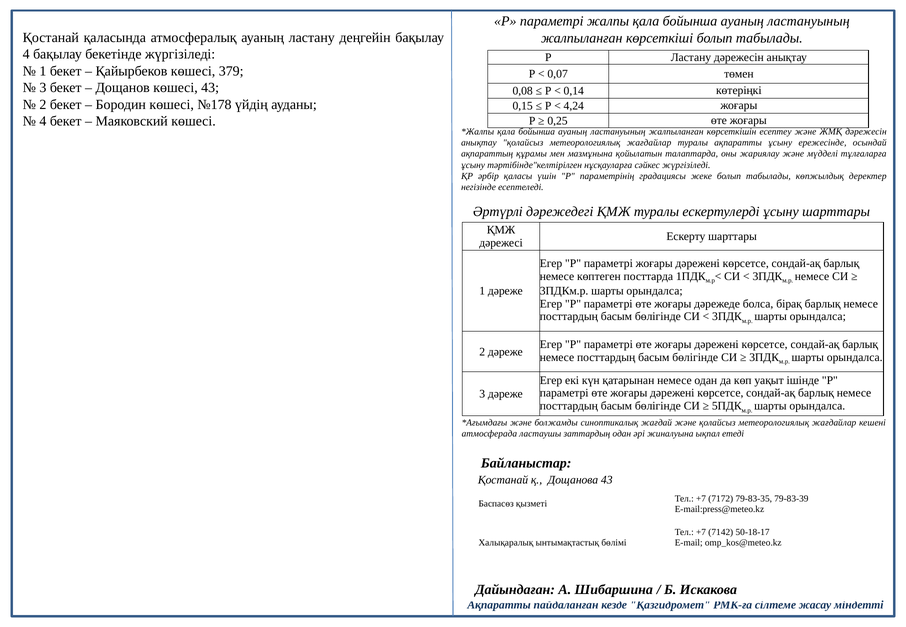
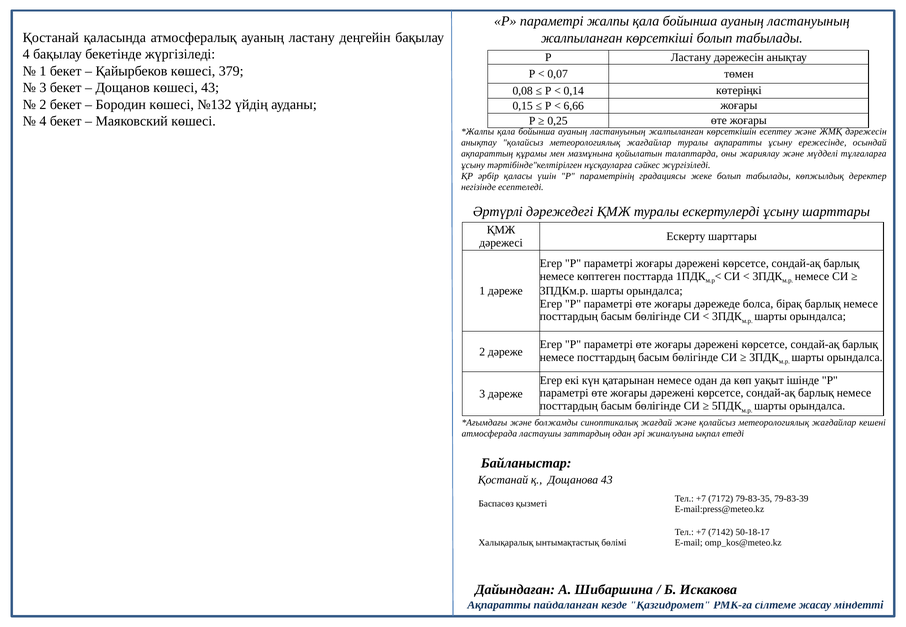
№178: №178 -> №132 (214, 105)
4,24: 4,24 -> 6,66 (574, 106)
